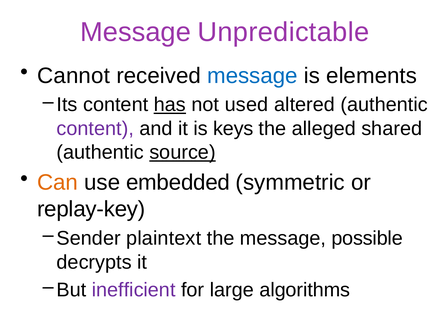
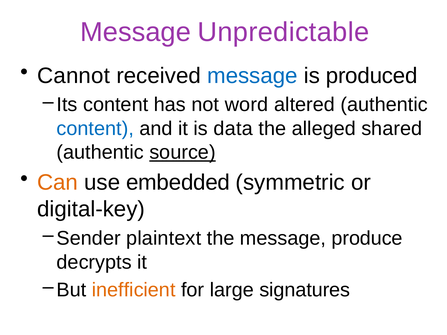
elements: elements -> produced (372, 76)
has underline: present -> none (170, 105)
used: used -> word (247, 105)
content colour: purple -> blue (95, 129)
keys: keys -> data (233, 129)
replay-key: replay-key -> digital-key (91, 209)
possible: possible -> produce (367, 238)
inefficient colour: purple -> orange (134, 290)
algorithms: algorithms -> signatures (305, 290)
